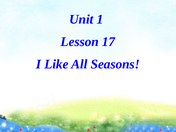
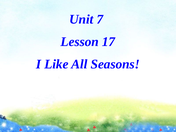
1: 1 -> 7 (100, 19)
